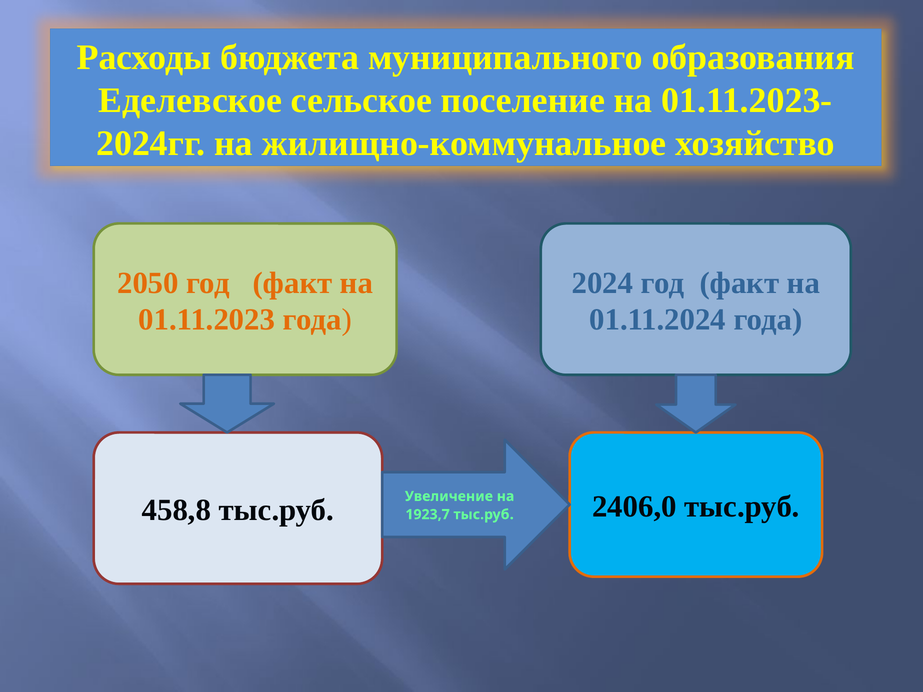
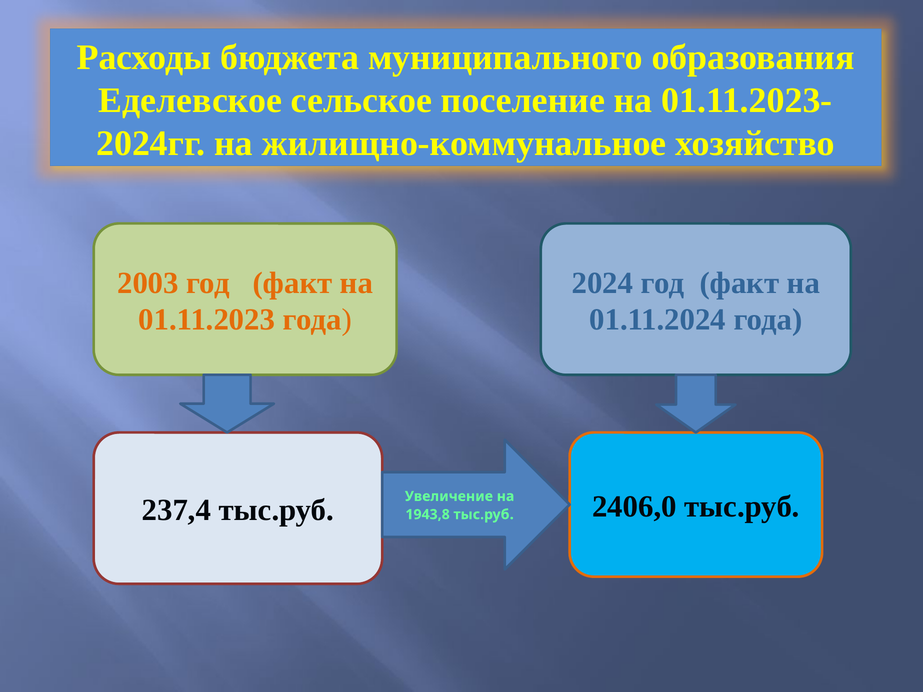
2050: 2050 -> 2003 (148, 283)
458,8: 458,8 -> 237,4 (176, 511)
1923,7: 1923,7 -> 1943,8 (428, 515)
